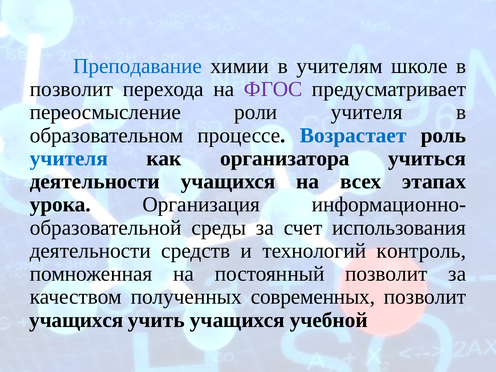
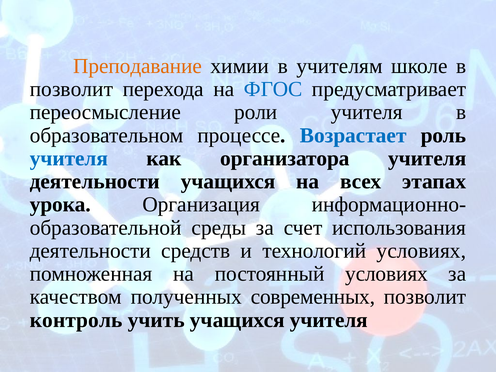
Преподавание colour: blue -> orange (138, 66)
ФГОС colour: purple -> blue (273, 89)
организатора учиться: учиться -> учителя (427, 158)
технологий контроль: контроль -> условиях (421, 251)
постоянный позволит: позволит -> условиях (386, 274)
учащихся: учащихся -> контроль (76, 320)
учащихся учебной: учебной -> учителя (329, 320)
